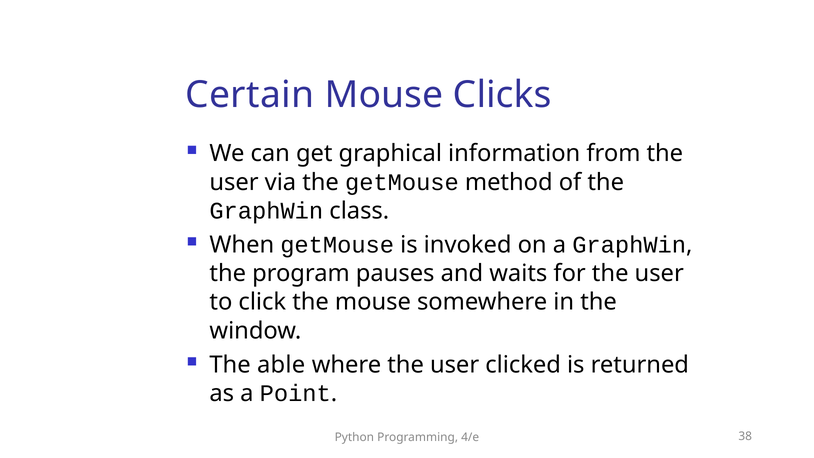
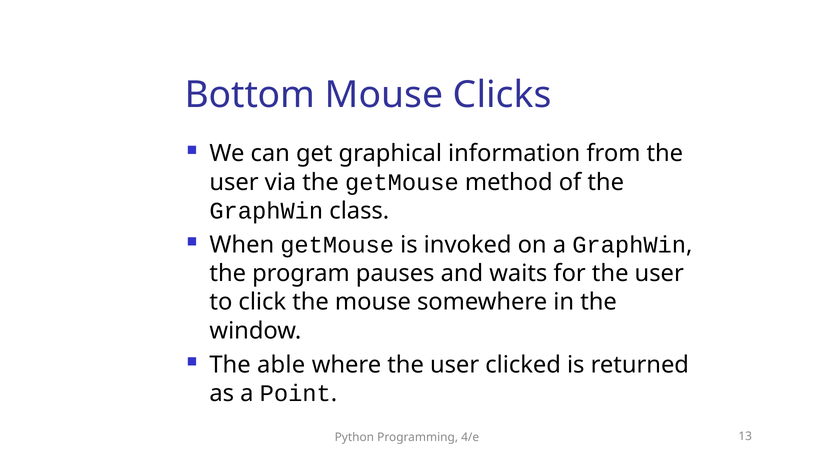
Certain: Certain -> Bottom (250, 95)
38: 38 -> 13 (745, 436)
